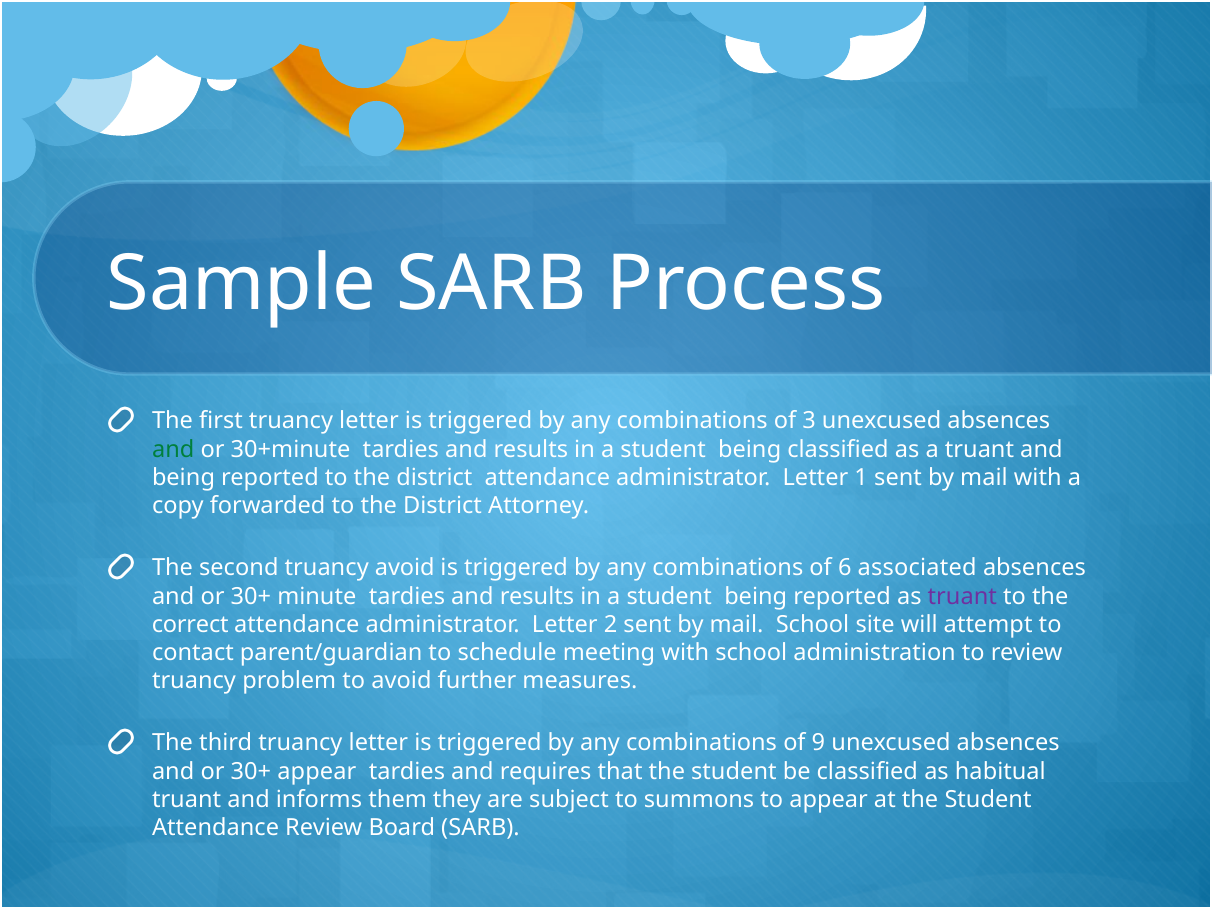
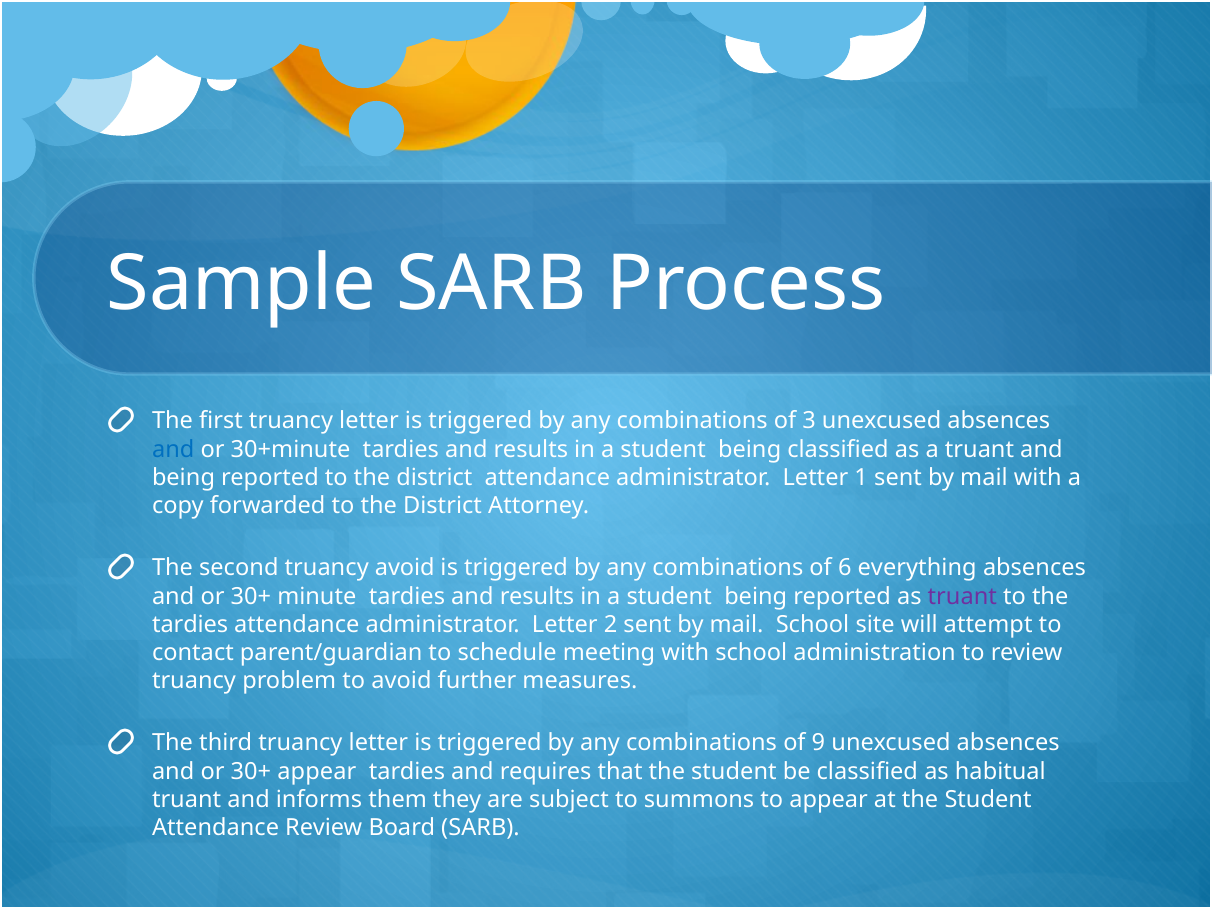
and colour: green -> blue (173, 449)
associated: associated -> everything (917, 568)
correct: correct -> tardies (190, 625)
